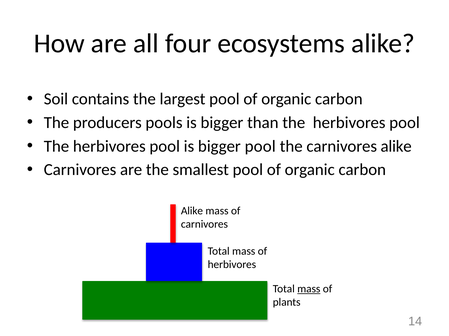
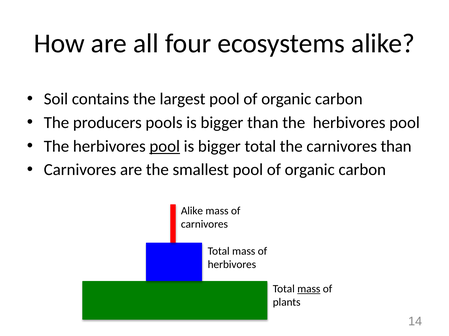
pool underline: none -> present (165, 147)
bigger pool: pool -> total (260, 147)
carnivores alike: alike -> than (396, 147)
